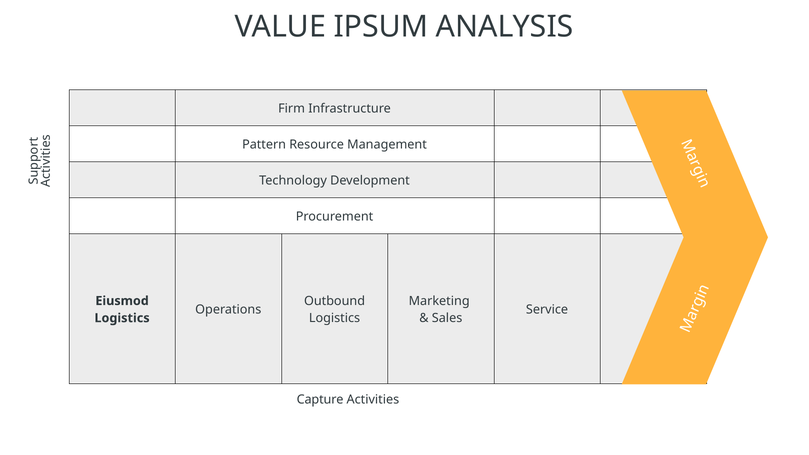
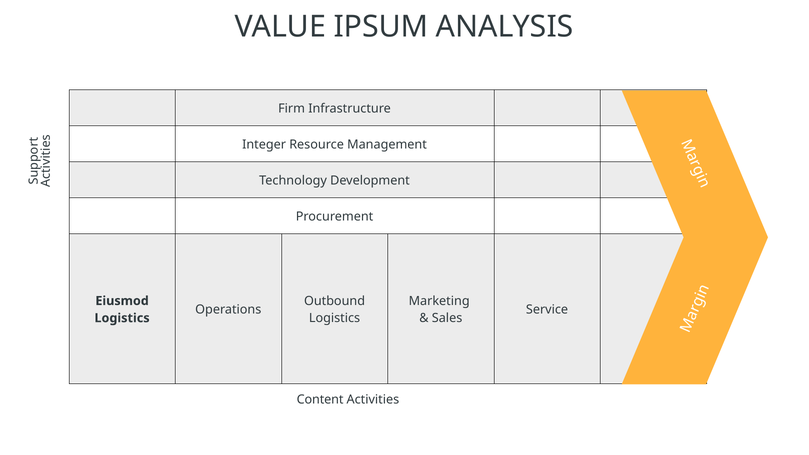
Pattern: Pattern -> Integer (264, 145)
Capture: Capture -> Content (320, 400)
